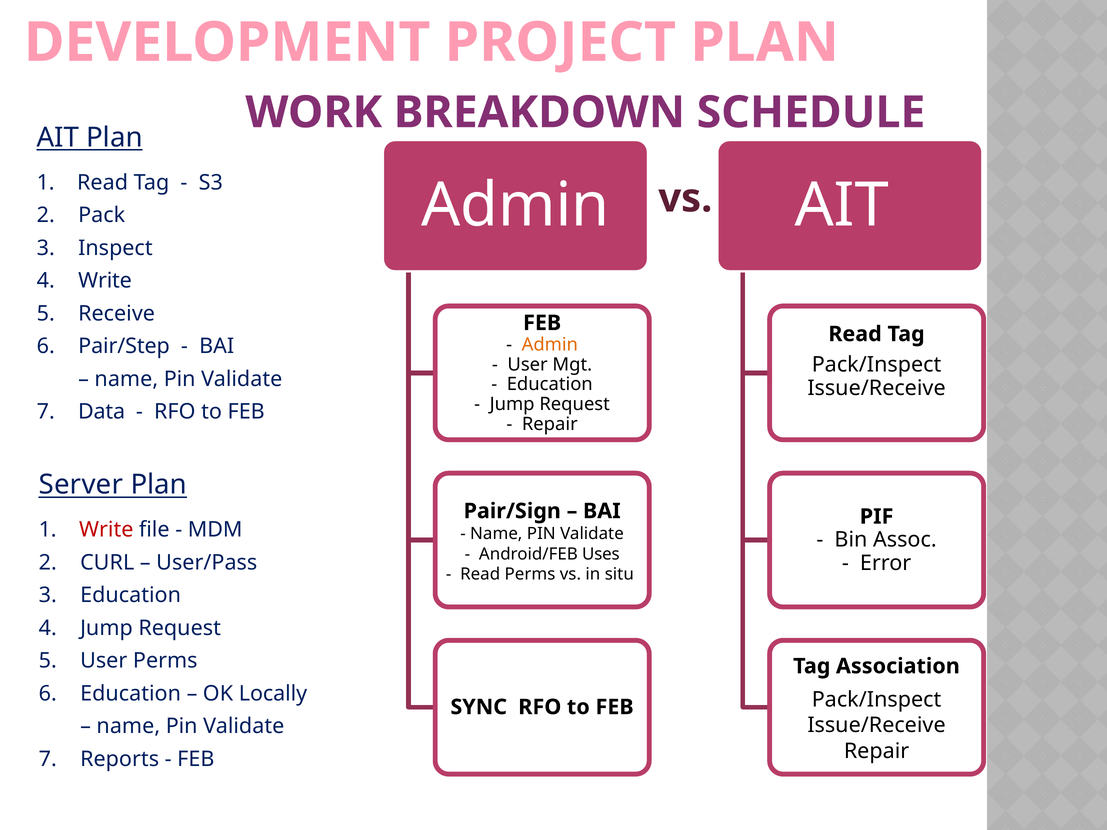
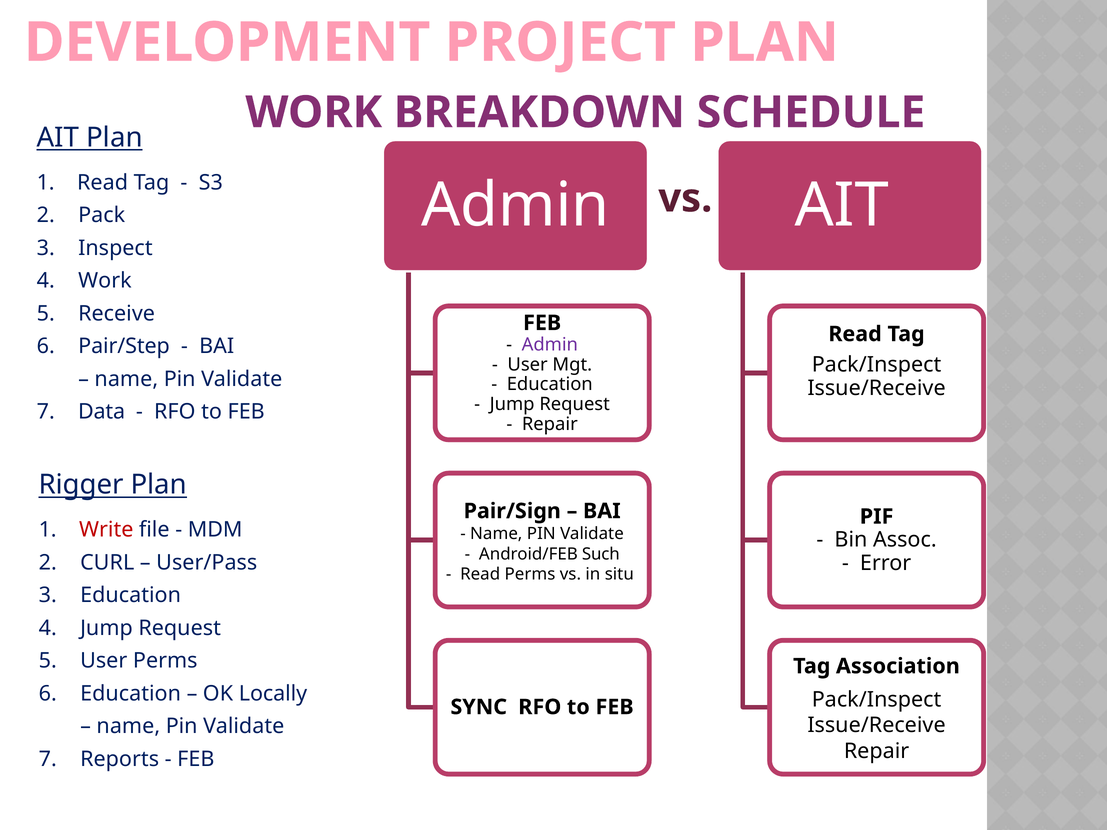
Write: Write -> Work (105, 281)
Admin colour: orange -> purple (550, 345)
Server: Server -> Rigger (81, 485)
Uses: Uses -> Such (601, 554)
